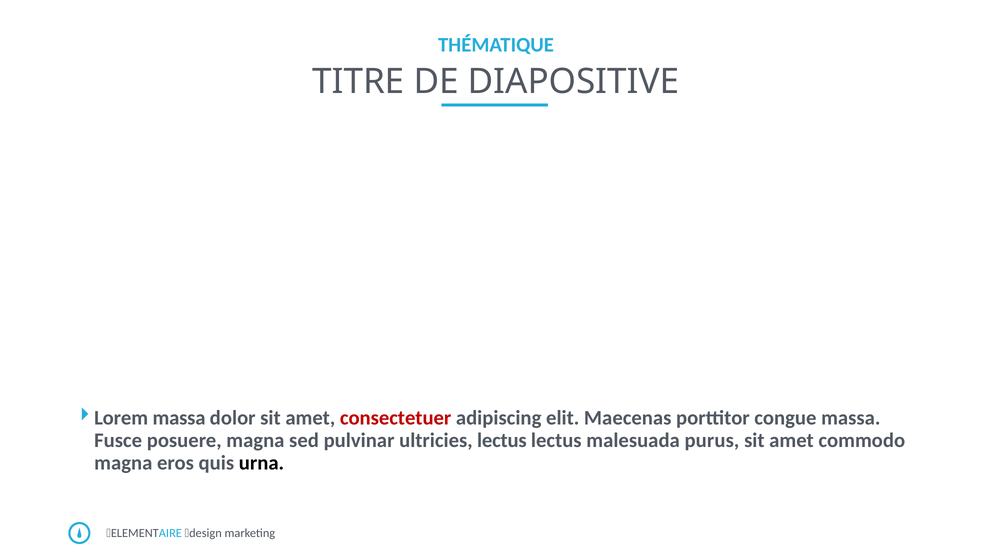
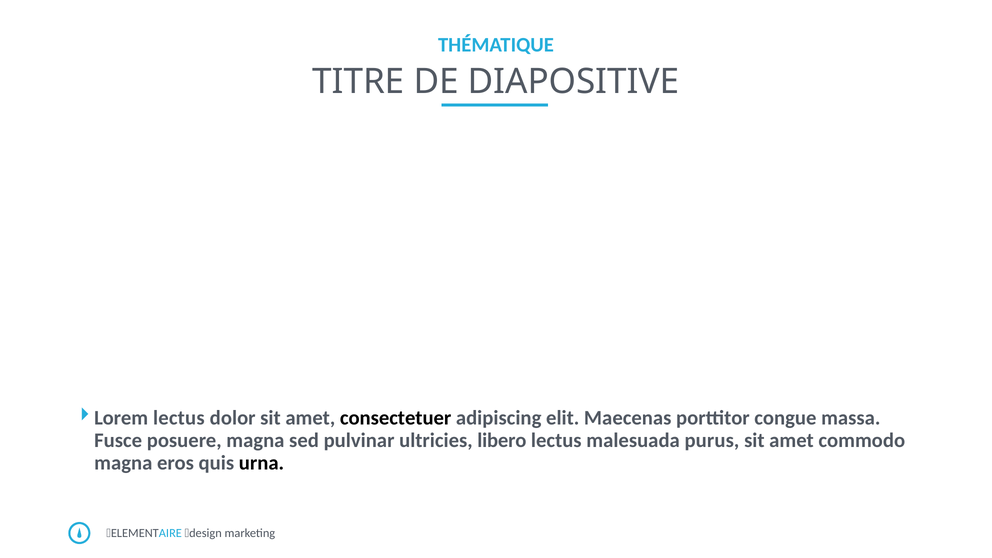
Lorem massa: massa -> lectus (179, 418)
consectetuer colour: red -> black (396, 418)
ultricies lectus: lectus -> libero (502, 440)
